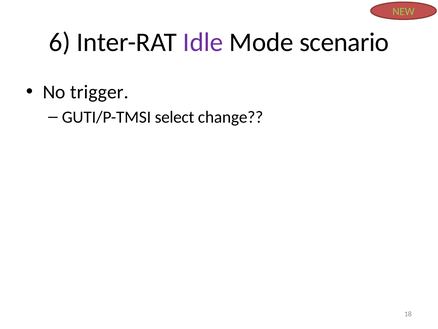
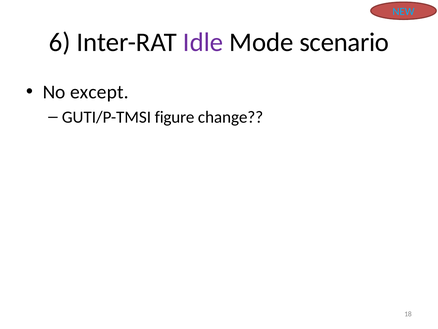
NEW colour: light green -> light blue (403, 11)
trigger: trigger -> except (99, 92)
select: select -> figure (175, 117)
